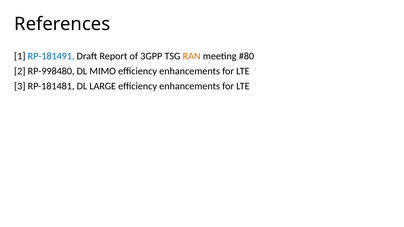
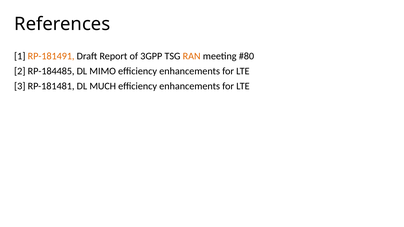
RP-181491 colour: blue -> orange (51, 56)
RP-998480: RP-998480 -> RP-184485 (51, 71)
LARGE: LARGE -> MUCH (103, 86)
